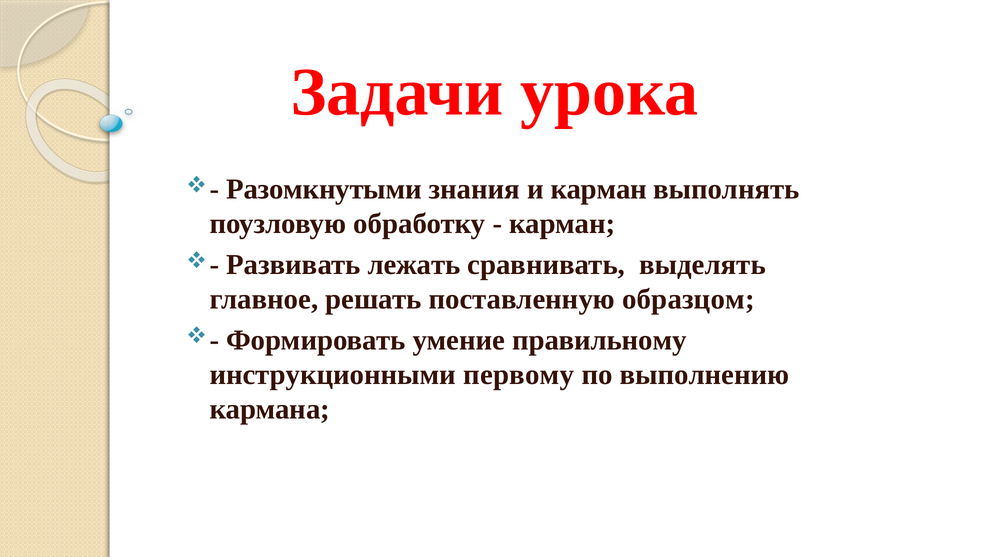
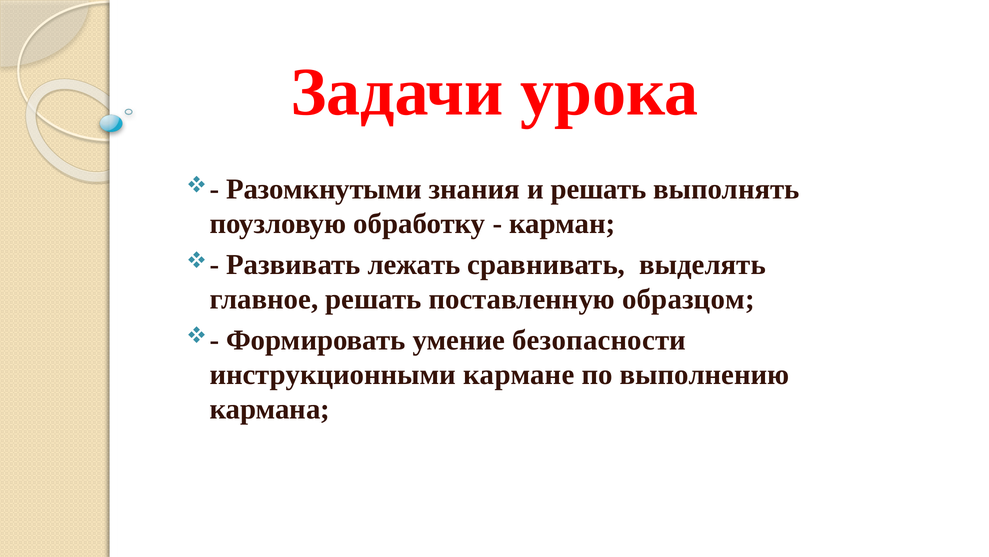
и карман: карман -> решать (599, 189)
правильному: правильному -> безопасности (599, 340)
первому: первому -> кармане (519, 374)
